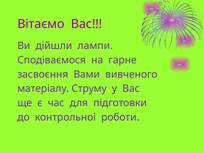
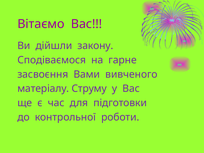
лампи: лампи -> закону (95, 46)
